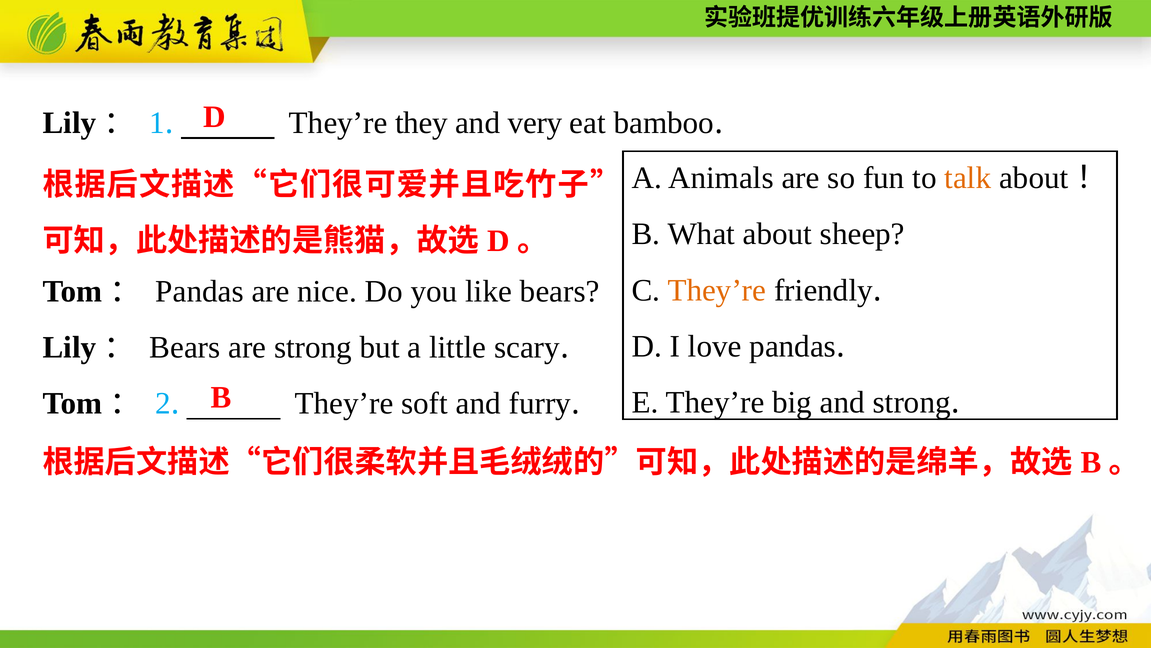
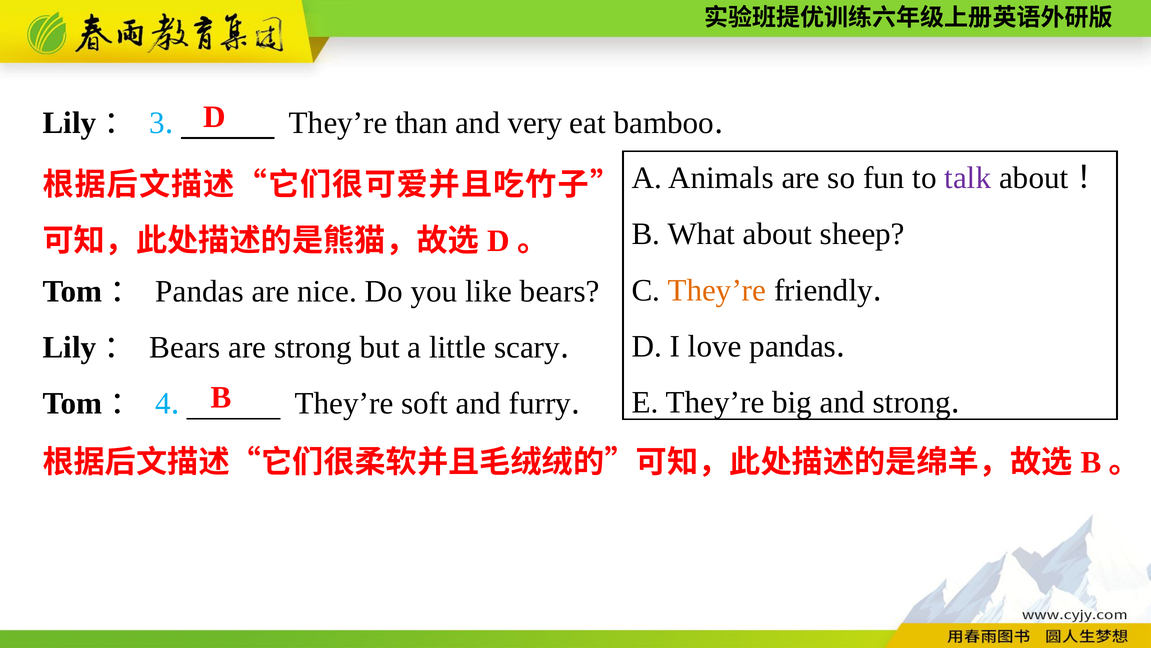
1: 1 -> 3 (157, 123)
they: they -> than (421, 123)
talk colour: orange -> purple (968, 178)
2: 2 -> 4 (163, 403)
